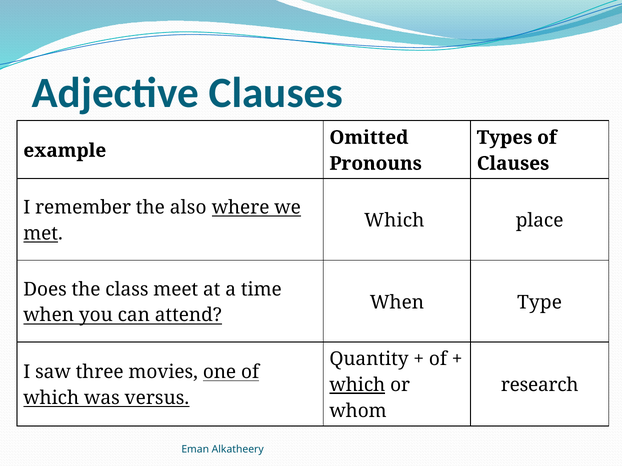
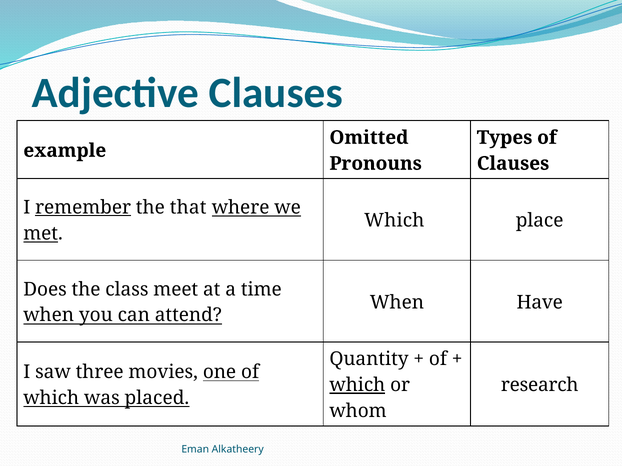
remember underline: none -> present (83, 208)
also: also -> that (188, 208)
Type: Type -> Have (540, 303)
versus: versus -> placed (157, 398)
